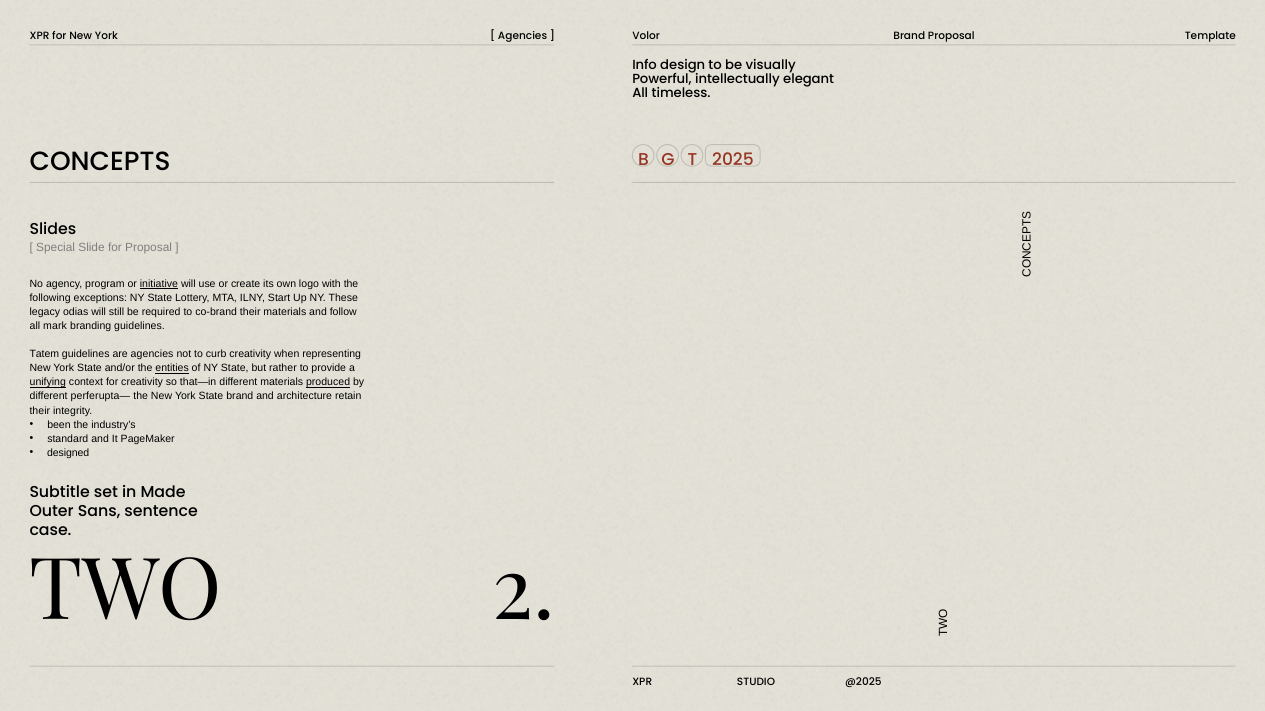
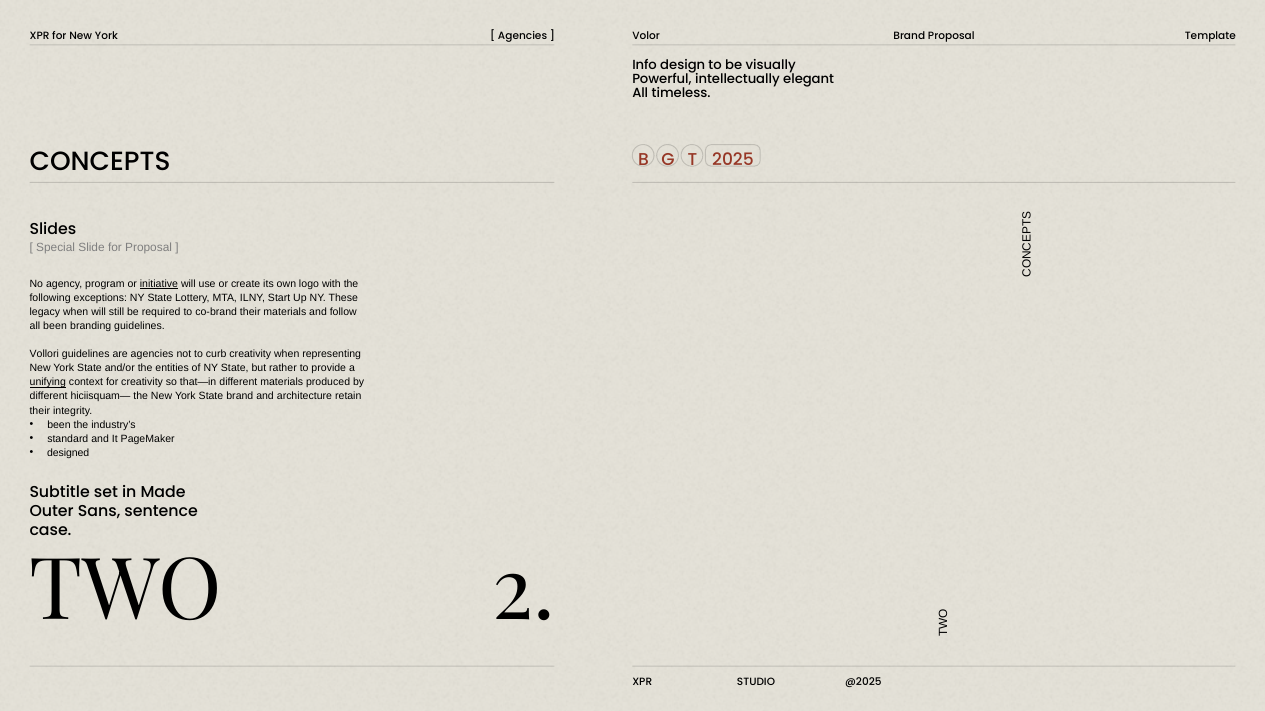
legacy odias: odias -> when (76, 312)
all mark: mark -> been (55, 326)
Tatem: Tatem -> Vollori (44, 354)
entities underline: present -> none (172, 369)
produced underline: present -> none (328, 383)
perferupta—: perferupta— -> hiciisquam— (100, 397)
